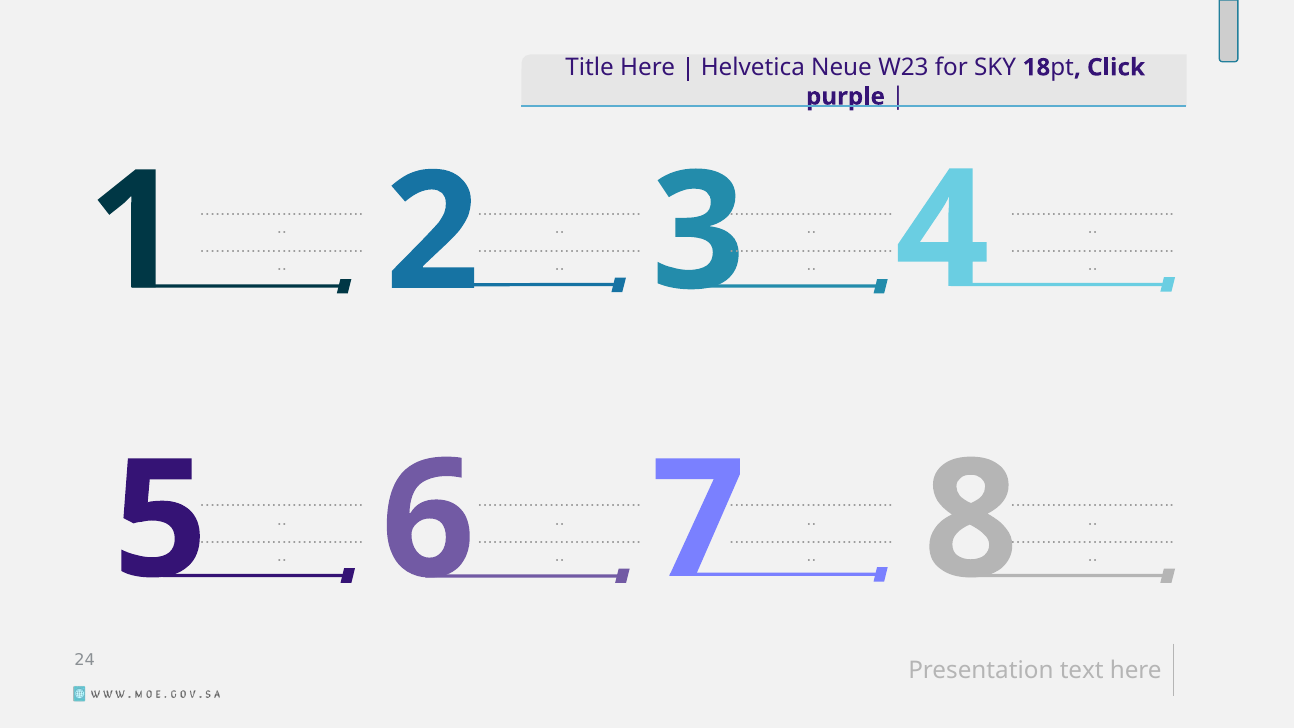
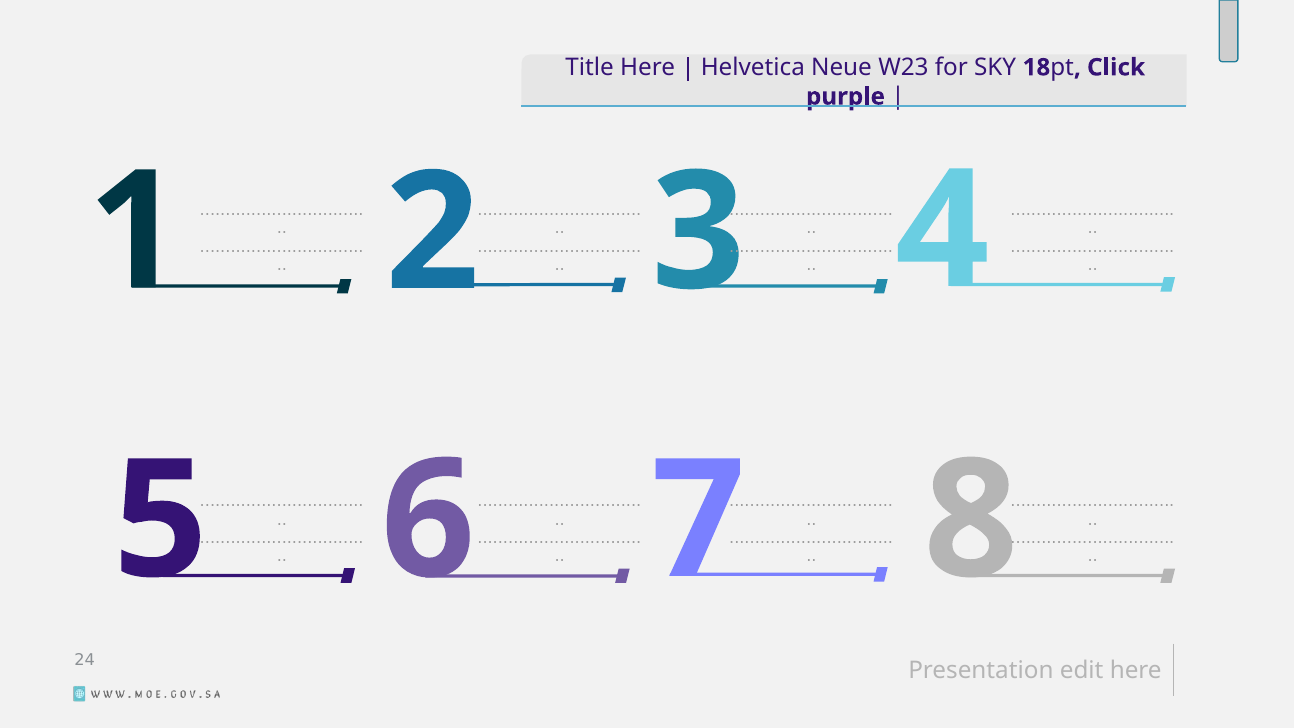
text: text -> edit (1082, 670)
